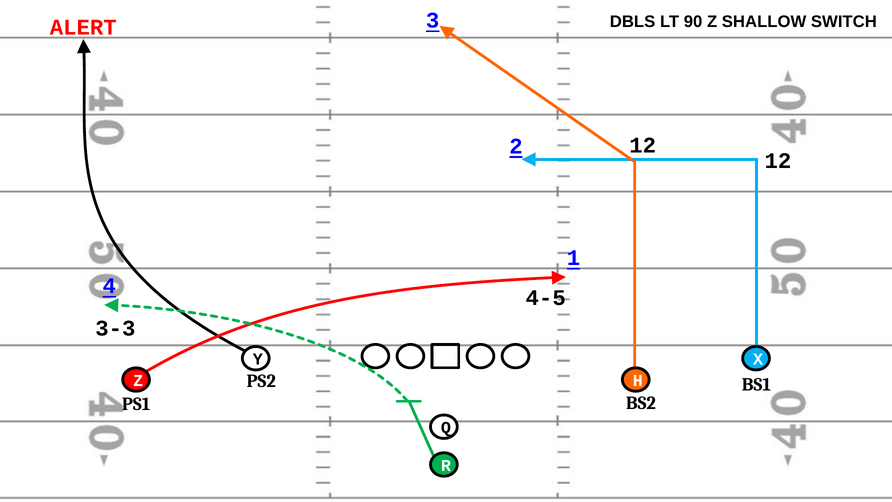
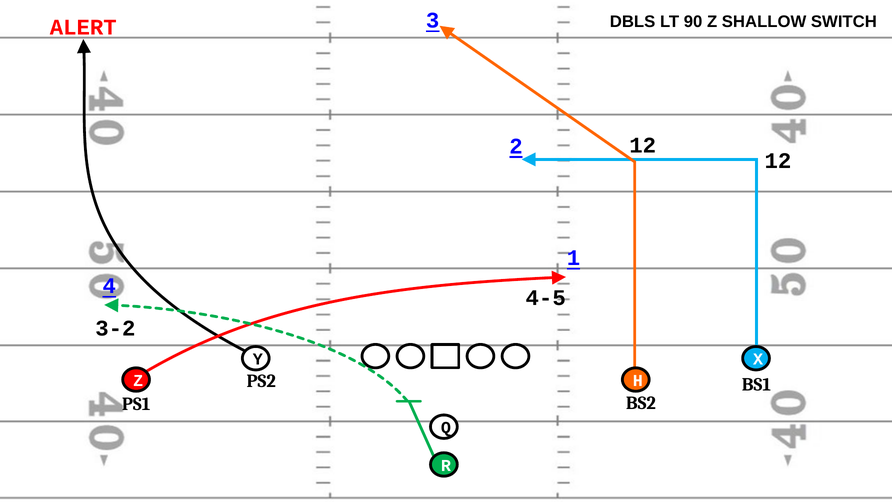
3-3: 3-3 -> 3-2 (115, 328)
